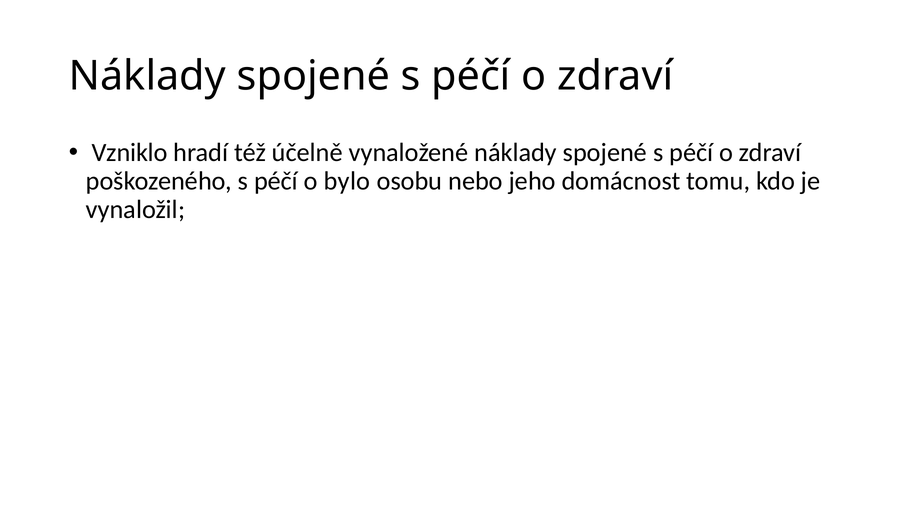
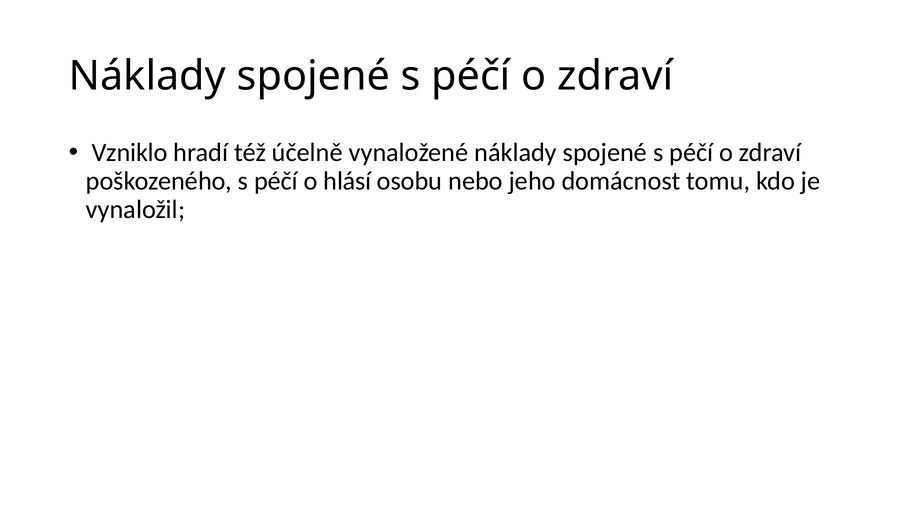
bylo: bylo -> hlásí (347, 181)
